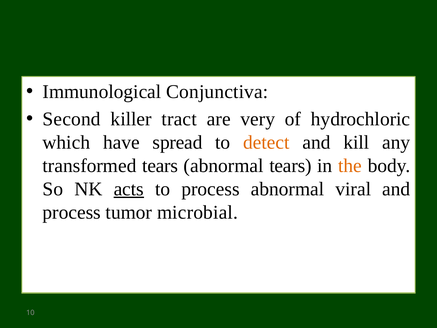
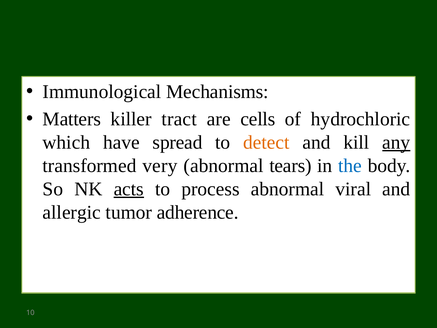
Conjunctiva: Conjunctiva -> Mechanisms (217, 92)
Second: Second -> Matters (72, 119)
very: very -> cells (258, 119)
any underline: none -> present (396, 142)
transformed tears: tears -> very (160, 165)
the colour: orange -> blue (350, 165)
process: process -> allergic (72, 212)
microbial: microbial -> adherence (198, 212)
